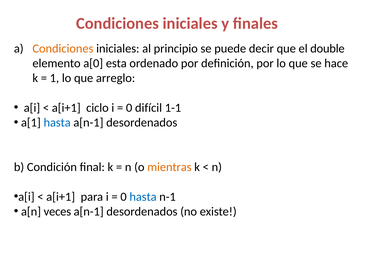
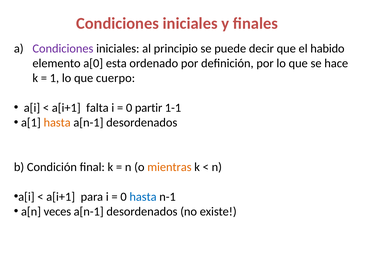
Condiciones colour: orange -> purple (63, 49)
double: double -> habido (327, 49)
arreglo: arreglo -> cuerpo (116, 78)
ciclo: ciclo -> falta (97, 108)
difícil: difícil -> partir (149, 108)
hasta colour: blue -> orange (57, 123)
